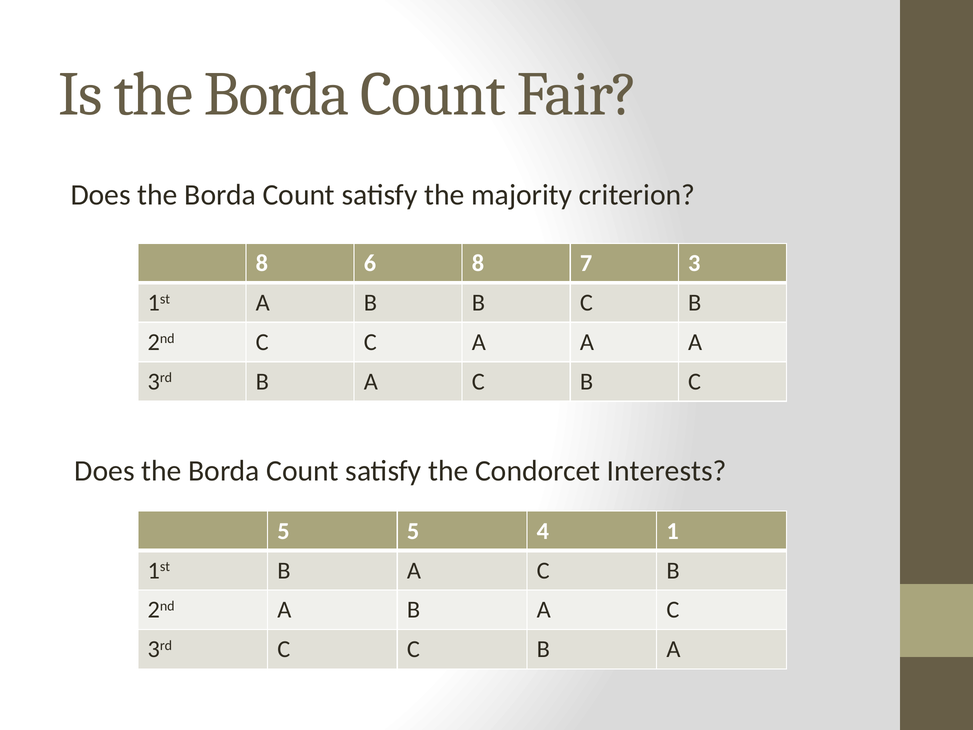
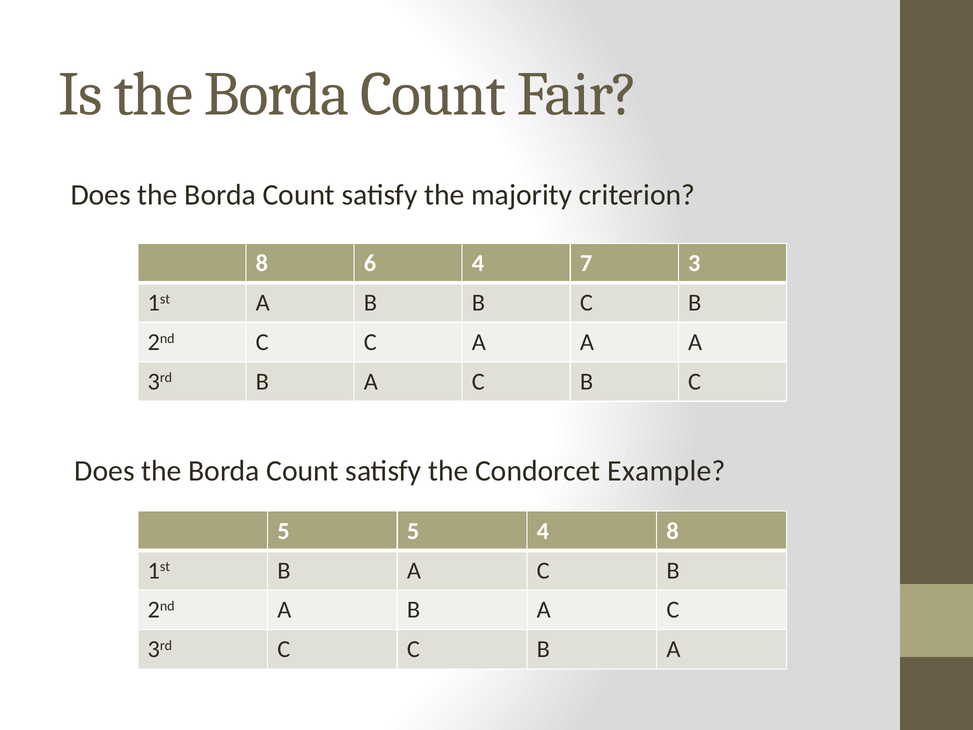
6 8: 8 -> 4 (478, 263)
Interests: Interests -> Example (666, 471)
4 1: 1 -> 8 (673, 531)
